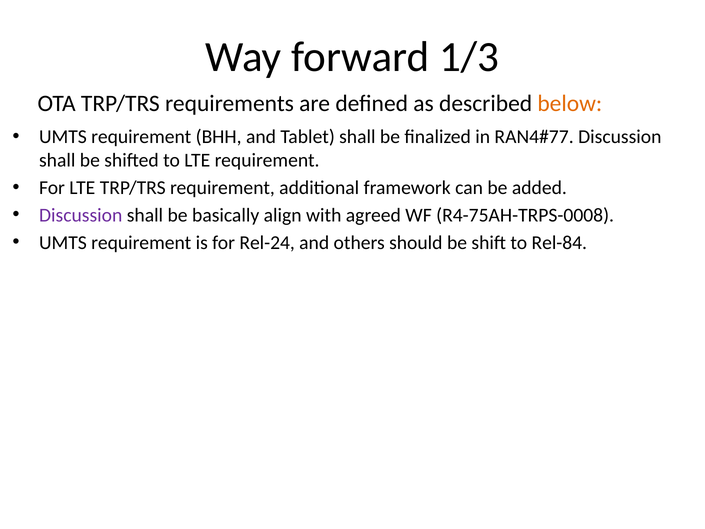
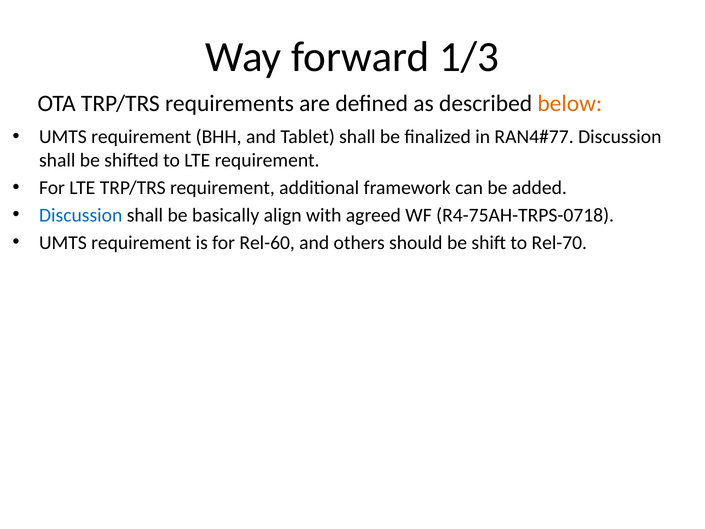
Discussion colour: purple -> blue (81, 215)
R4-75AH-TRPS-0008: R4-75AH-TRPS-0008 -> R4-75AH-TRPS-0718 (525, 215)
Rel-24: Rel-24 -> Rel-60 (267, 242)
Rel-84: Rel-84 -> Rel-70 (559, 242)
